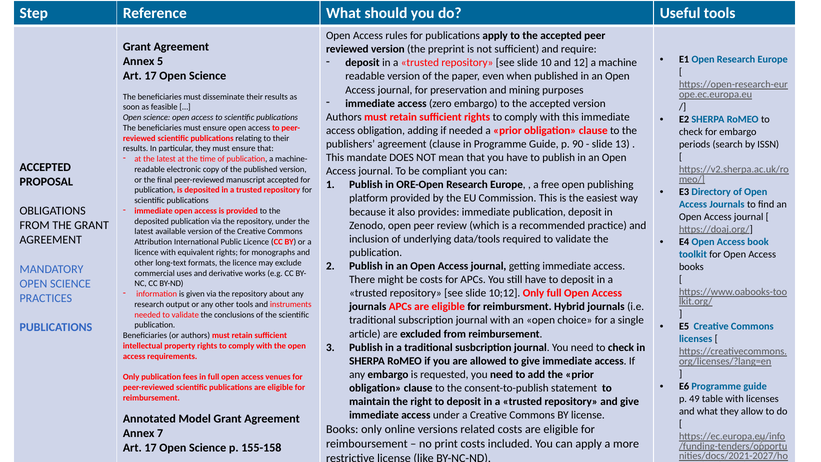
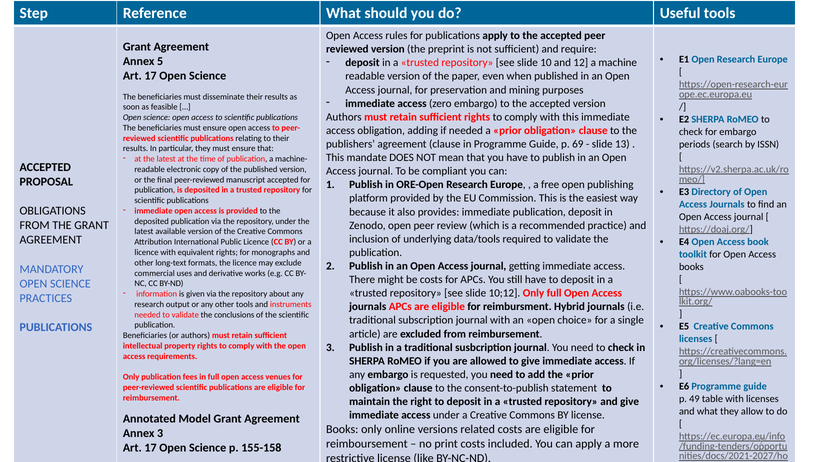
90: 90 -> 69 (578, 144)
Annex 7: 7 -> 3 (160, 433)
